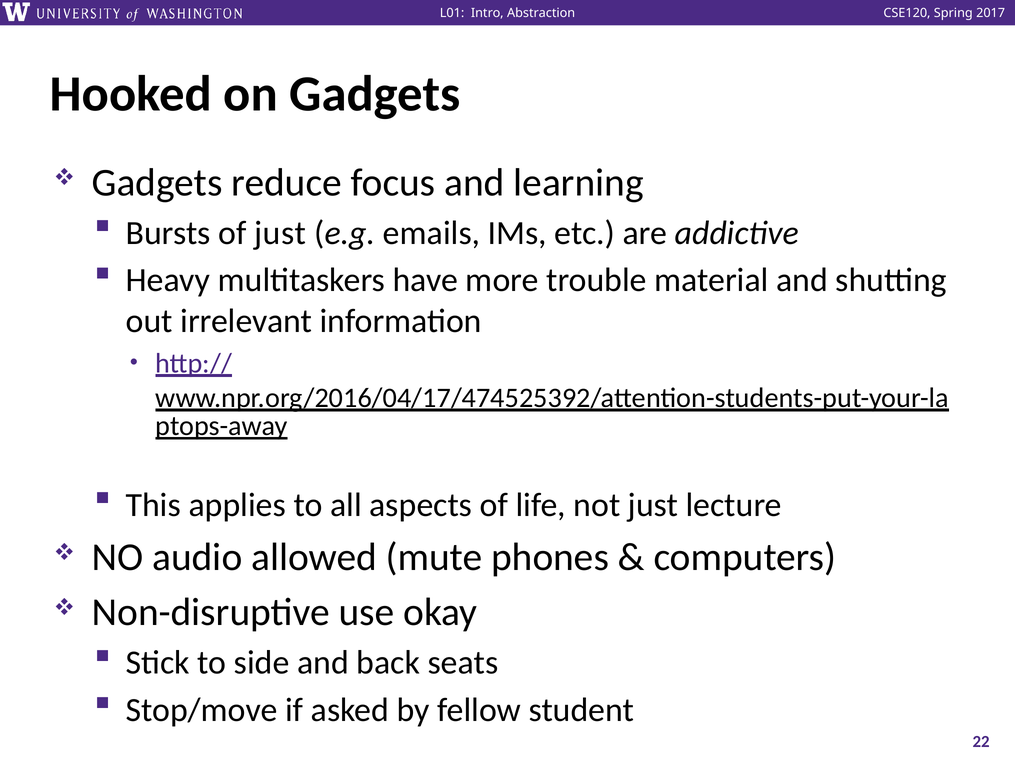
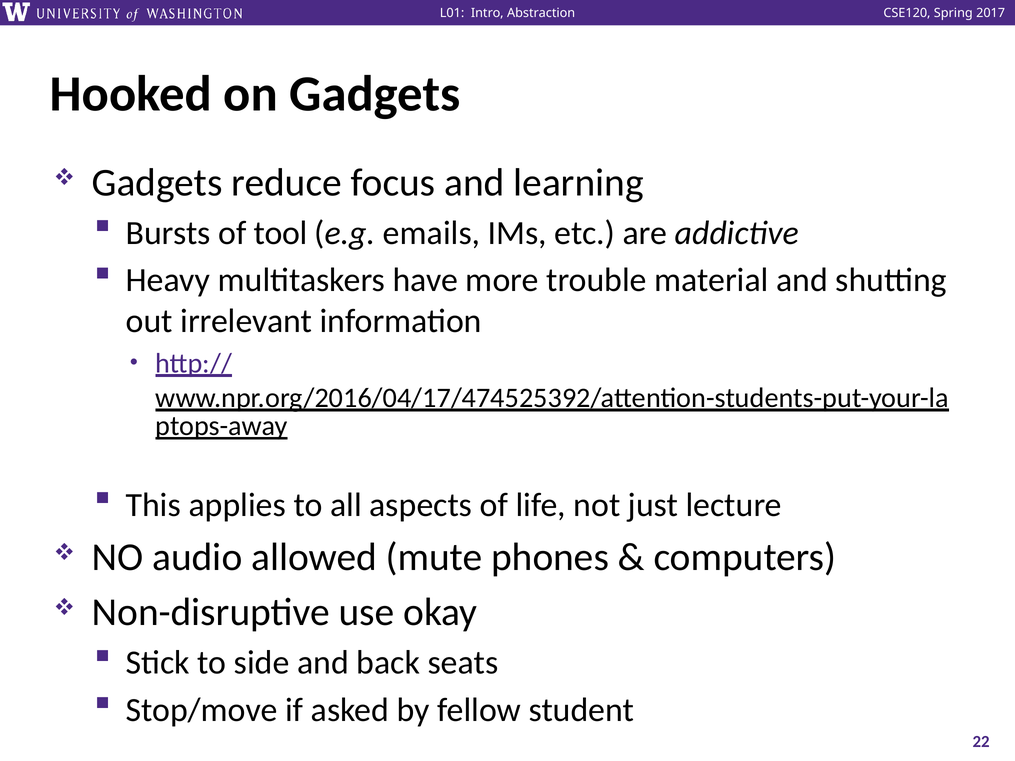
of just: just -> tool (281, 233)
